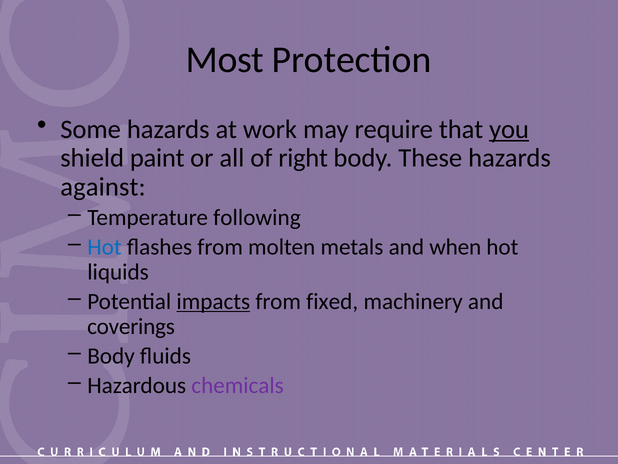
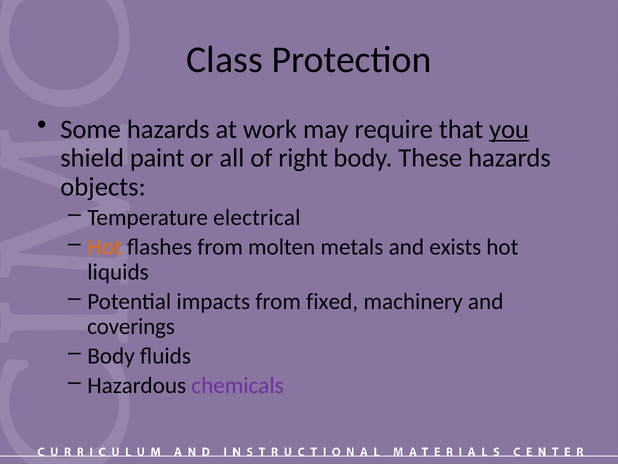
Most: Most -> Class (225, 60)
against: against -> objects (103, 187)
following: following -> electrical (257, 217)
Hot colour: blue -> orange (104, 247)
when: when -> exists (455, 247)
impacts underline: present -> none (213, 301)
